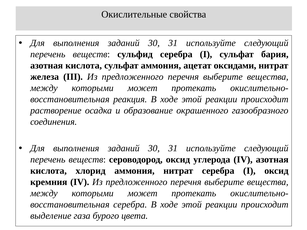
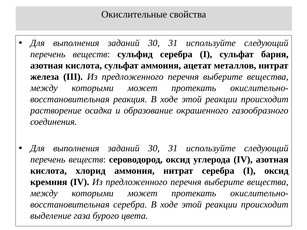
оксидами: оксидами -> металлов (235, 66)
